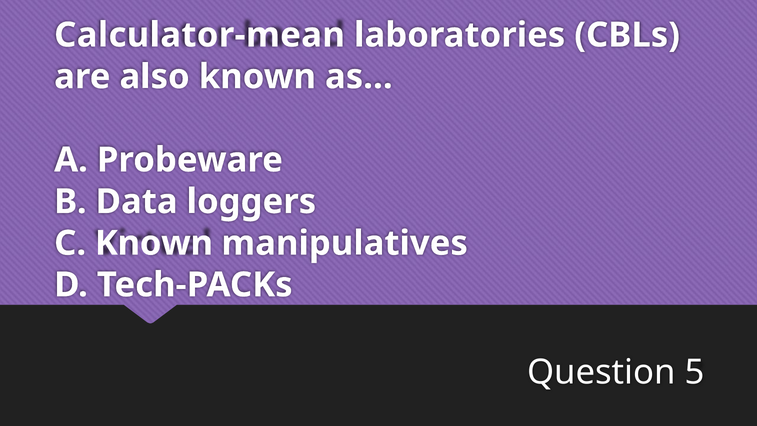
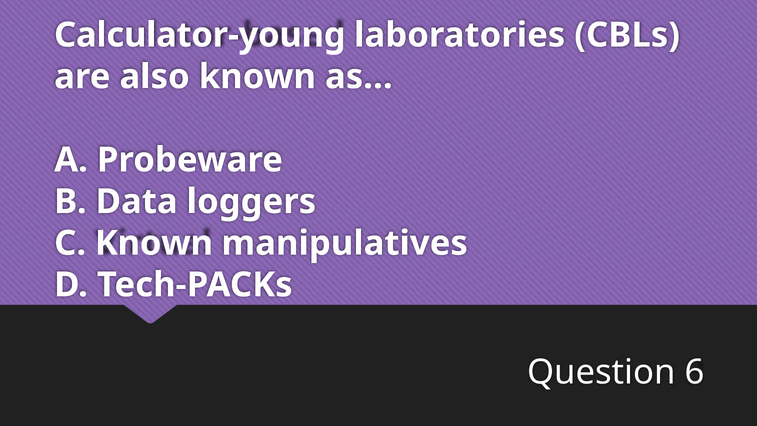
Calculator-mean: Calculator-mean -> Calculator-young (200, 35)
5: 5 -> 6 (695, 372)
